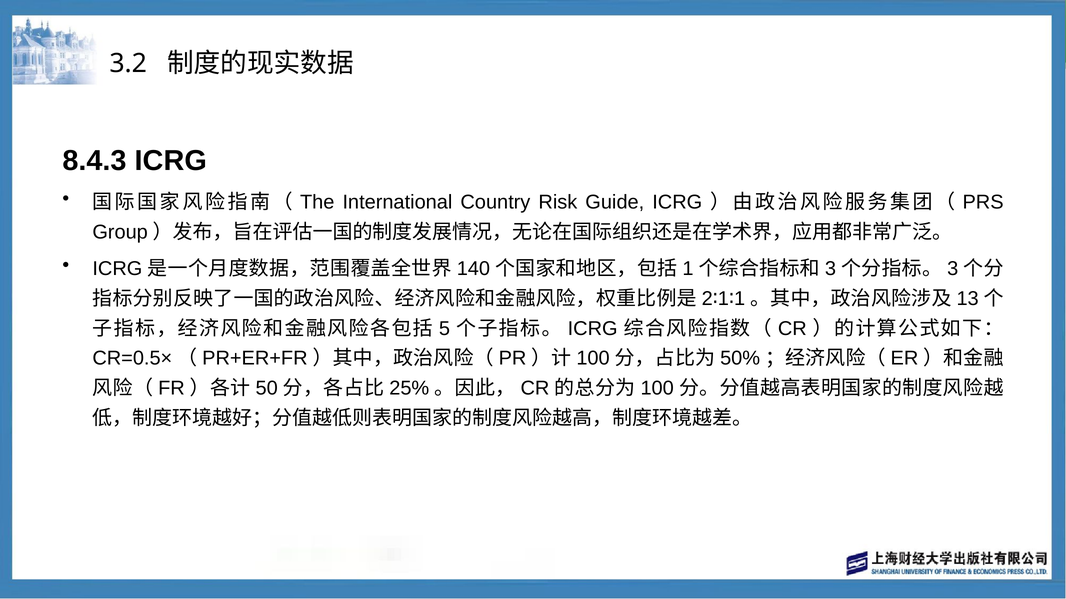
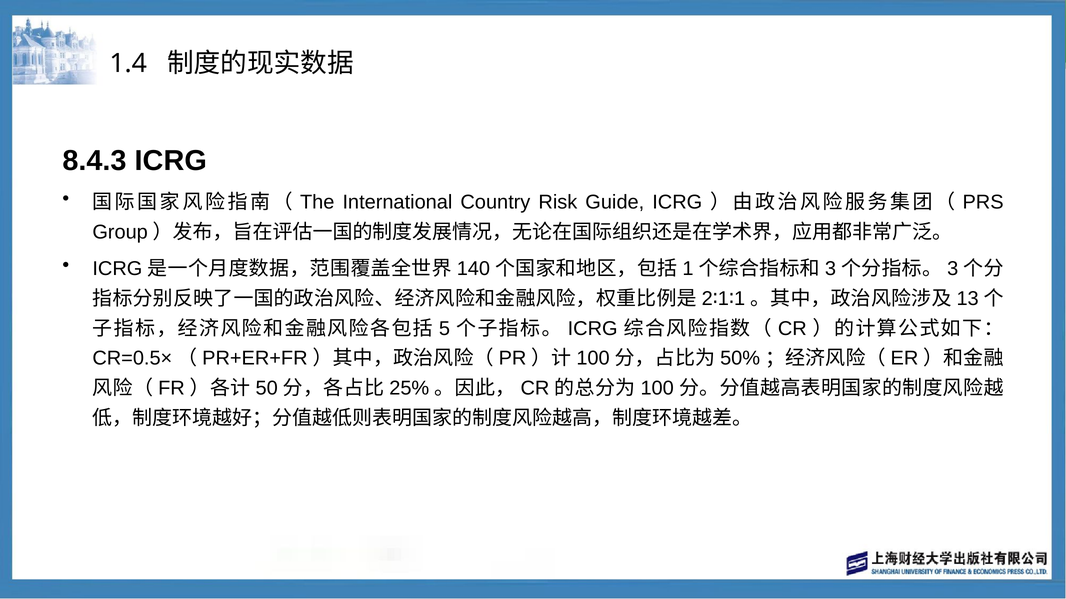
3.2: 3.2 -> 1.4 (128, 63)
